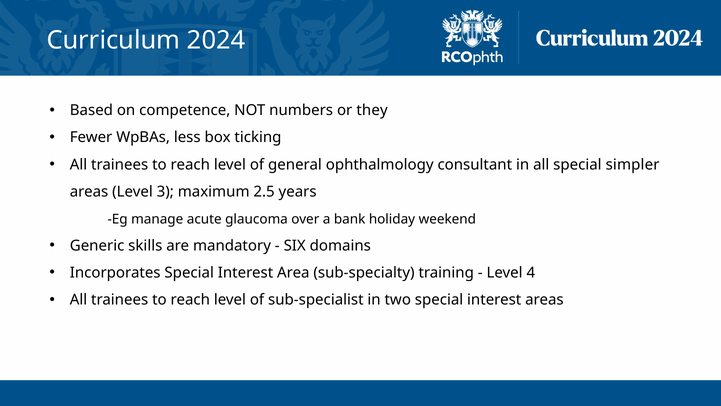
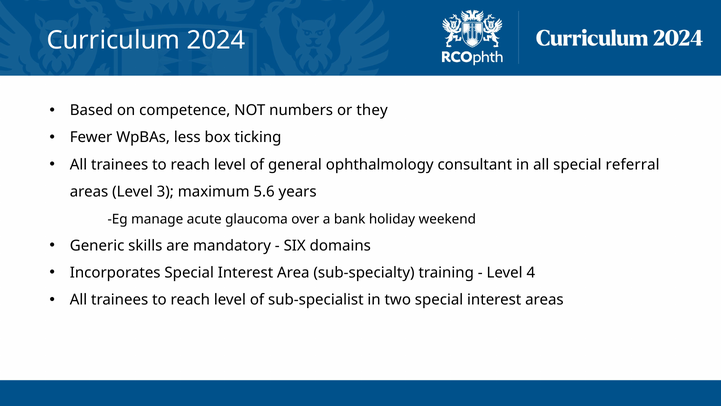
simpler: simpler -> referral (633, 164)
2.5: 2.5 -> 5.6 (264, 191)
